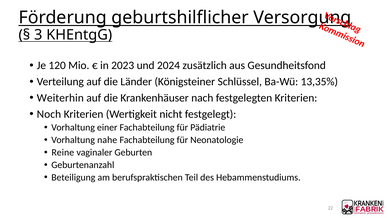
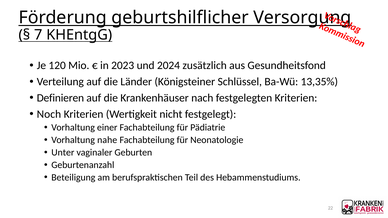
3: 3 -> 7 (38, 35)
Weiterhin: Weiterhin -> Definieren (60, 98)
Reine: Reine -> Unter (63, 153)
